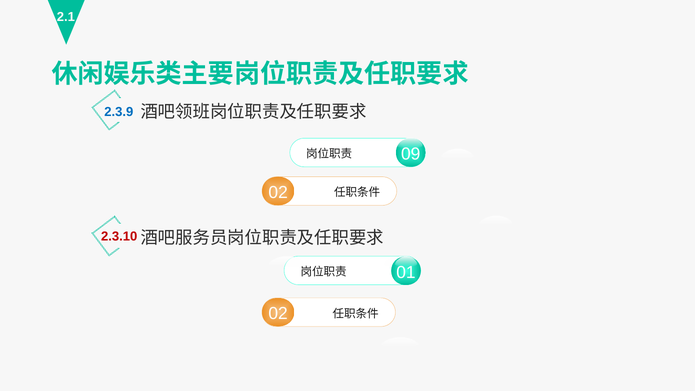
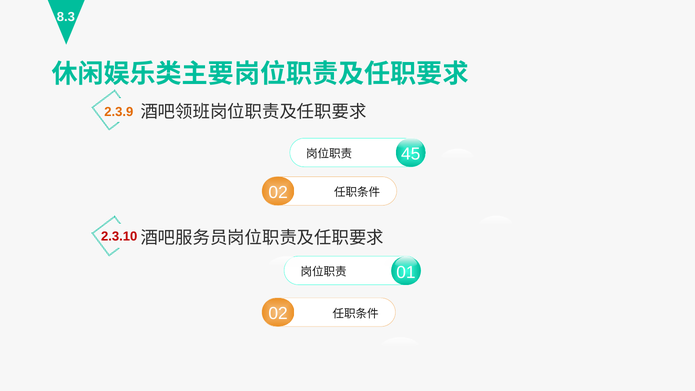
2.1: 2.1 -> 8.3 (66, 17)
2.3.9 colour: blue -> orange (119, 112)
09: 09 -> 45 (411, 154)
